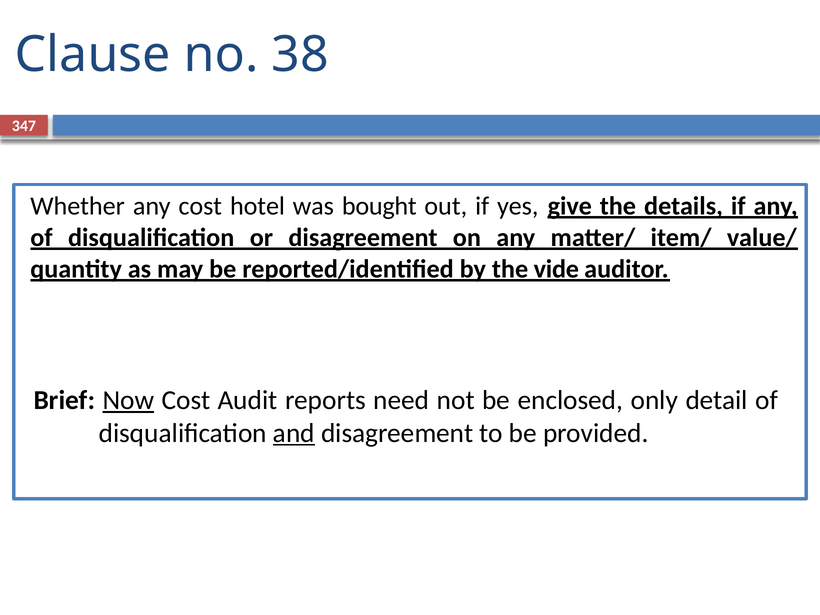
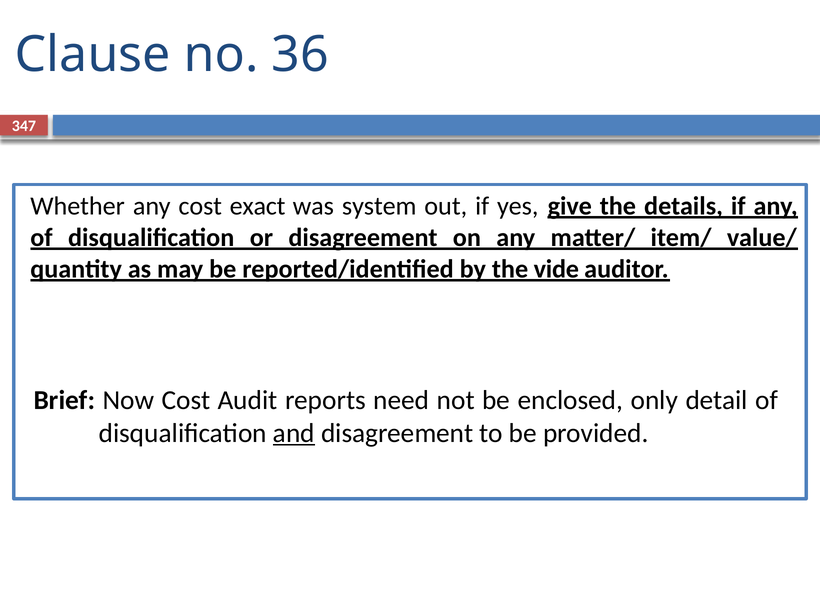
38: 38 -> 36 (300, 55)
hotel: hotel -> exact (258, 206)
bought: bought -> system (379, 206)
Now underline: present -> none (128, 400)
